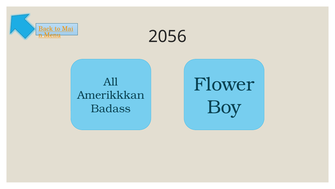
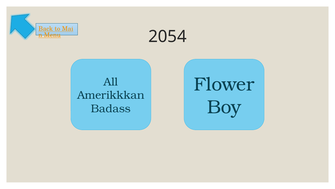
2056: 2056 -> 2054 (167, 36)
